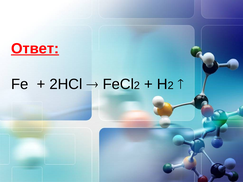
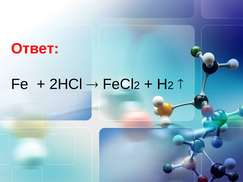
Ответ underline: present -> none (35, 49)
